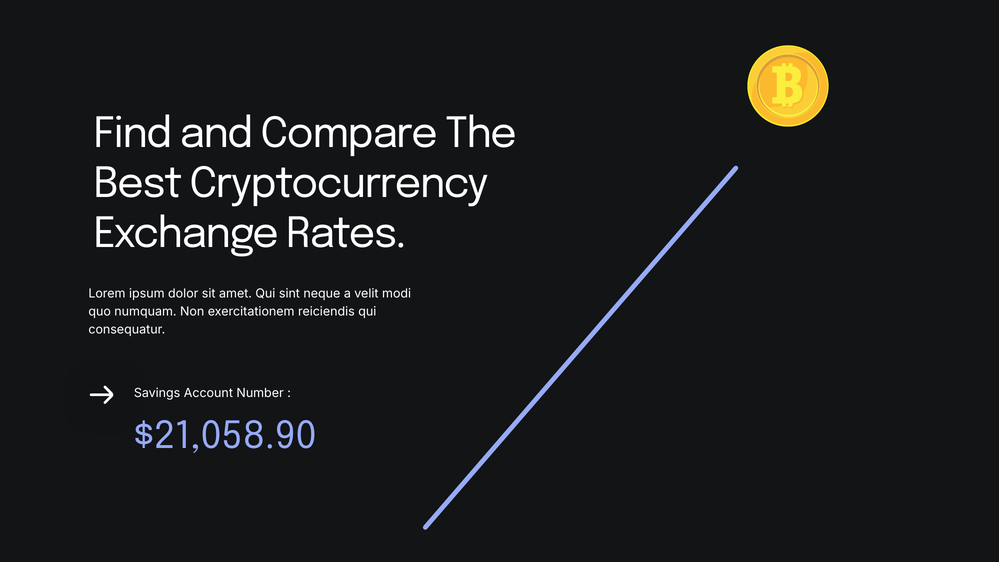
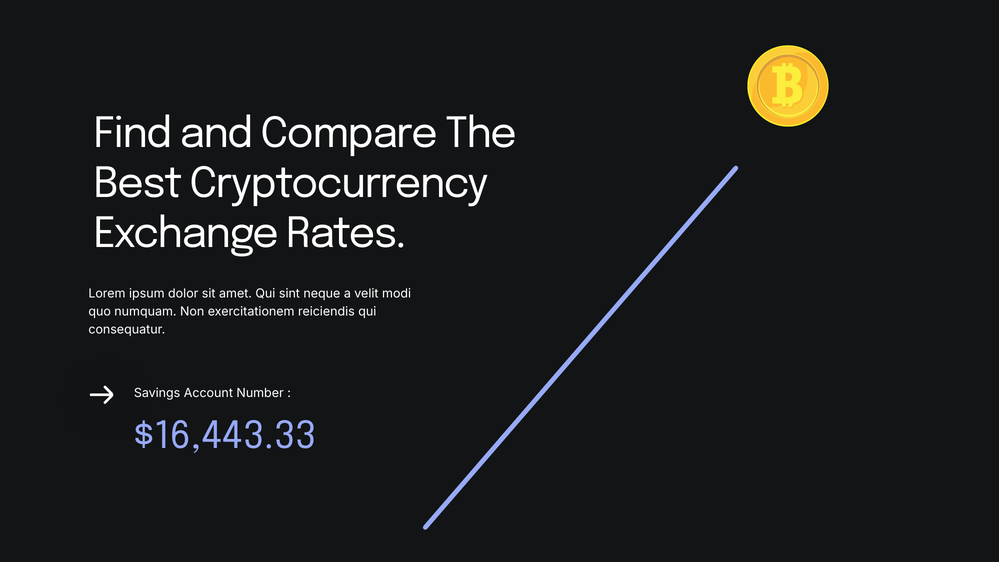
$21,058.90: $21,058.90 -> $16,443.33 (225, 436)
